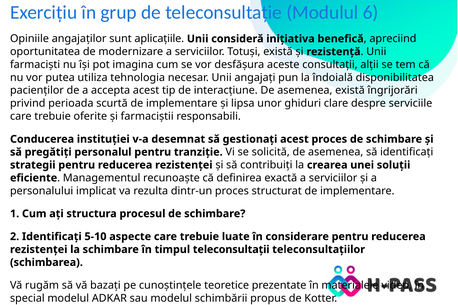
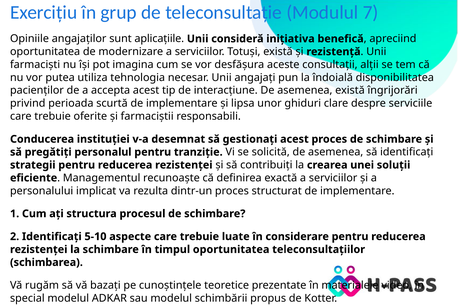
6: 6 -> 7 (371, 12)
timpul teleconsultații: teleconsultații -> oportunitatea (231, 250)
